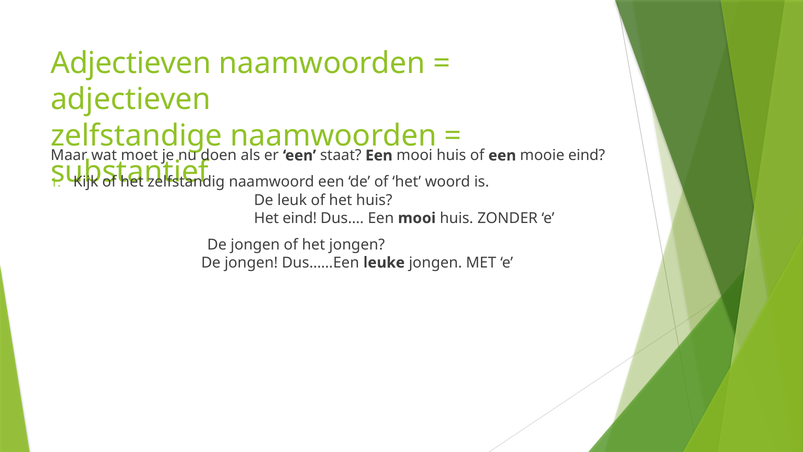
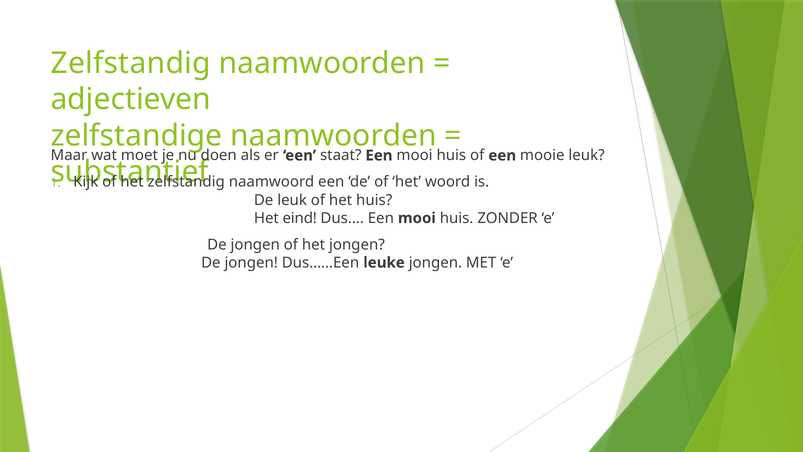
Adjectieven: Adjectieven -> Zelfstandig (131, 63)
mooie eind: eind -> leuk (587, 155)
